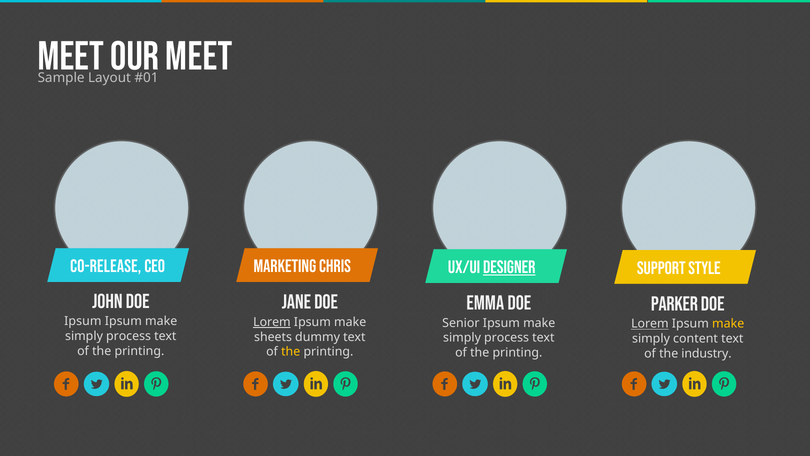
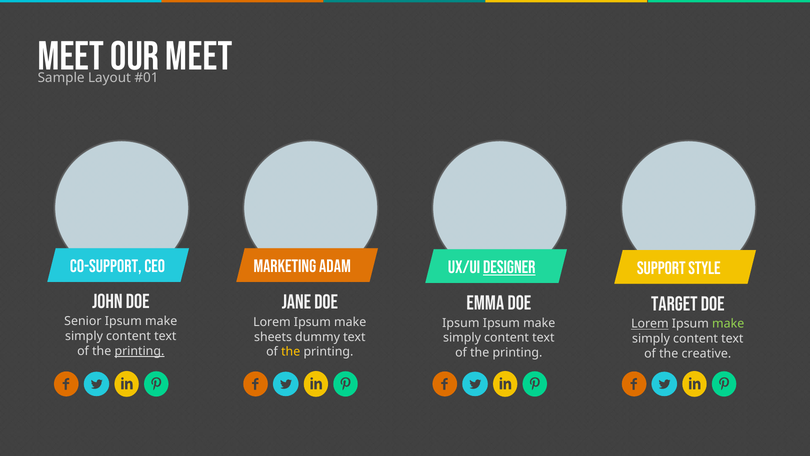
CO-RELEASE: CO-RELEASE -> CO-SUPPORT (106, 266)
CHRIS: CHRIS -> ADAM (335, 266)
PARKER: PARKER -> TARGET (674, 304)
Ipsum: Ipsum -> Senior (83, 321)
Lorem underline: present -> none (272, 322)
Senior: Senior -> Ipsum (461, 323)
make colour: yellow -> light green (728, 324)
process: process -> content (128, 336)
process: process -> content (507, 338)
printing underline: none -> present (139, 351)
industry: industry -> creative (706, 353)
